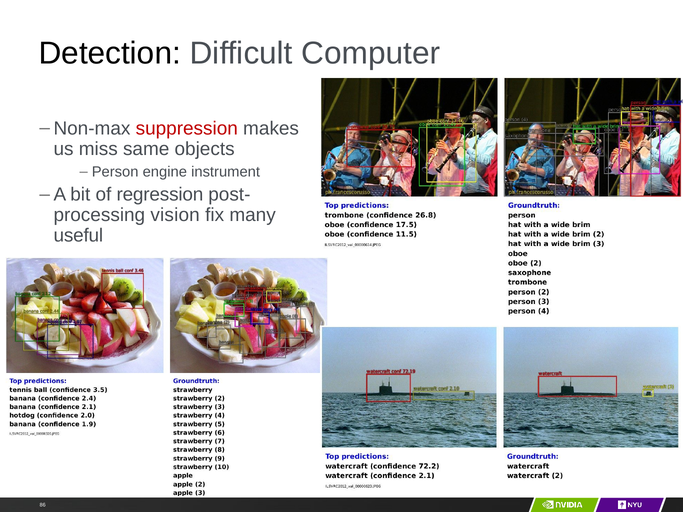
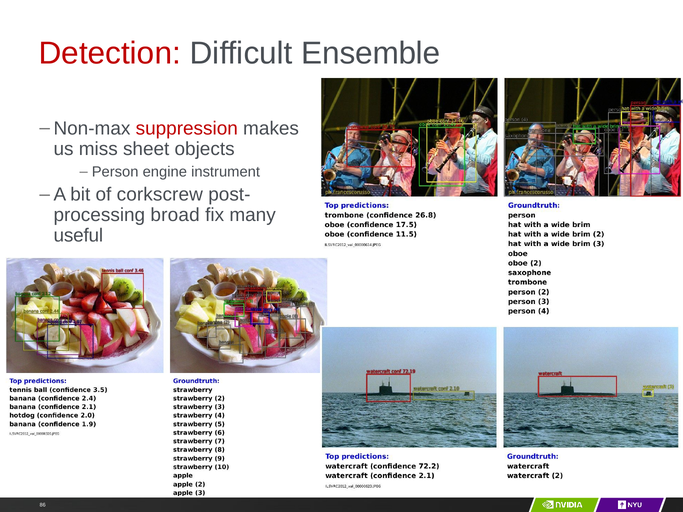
Detection colour: black -> red (110, 53)
Computer: Computer -> Ensemble (371, 53)
same: same -> sheet (146, 149)
regression: regression -> corkscrew (160, 195)
vision: vision -> broad (175, 215)
